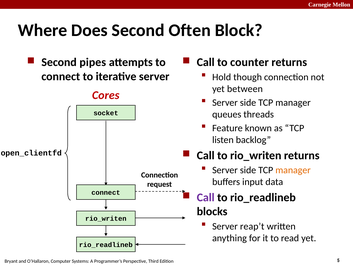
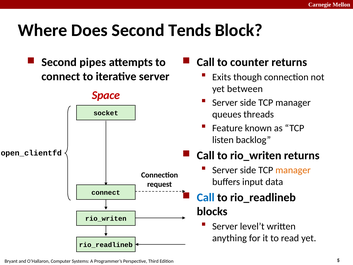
Often: Often -> Tends (190, 30)
Hold: Hold -> Exits (222, 77)
Cores: Cores -> Space (106, 95)
Call colour: purple -> blue (206, 197)
reap’t: reap’t -> level’t (252, 226)
